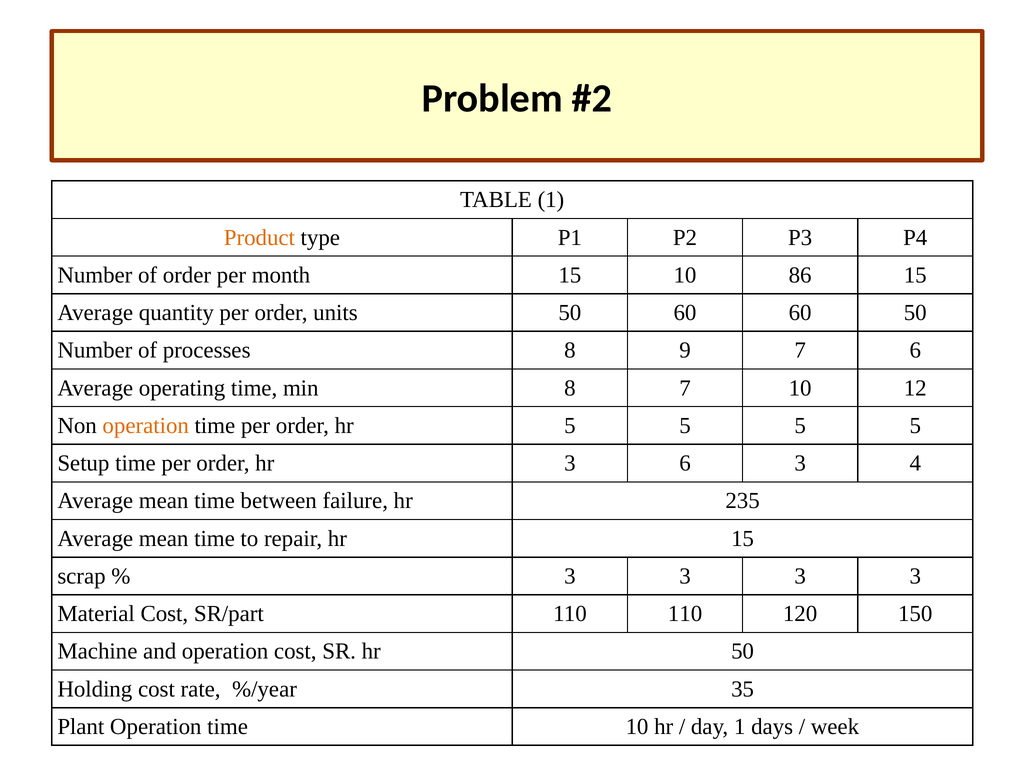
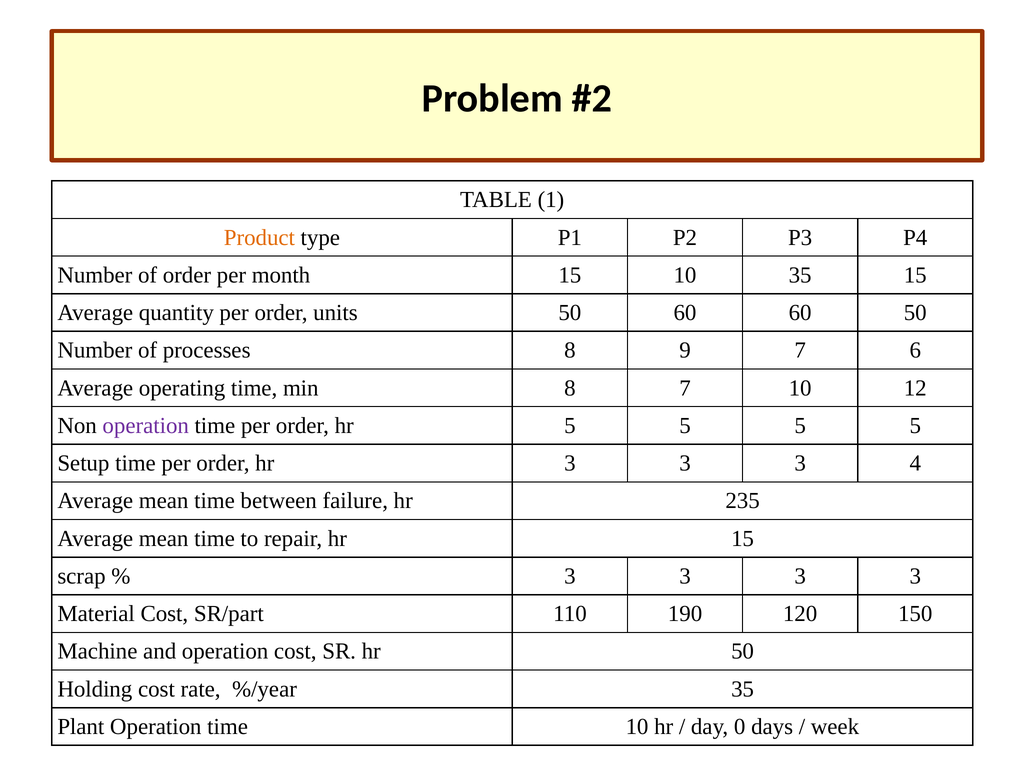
10 86: 86 -> 35 (800, 275)
operation colour: orange -> purple (146, 426)
hr 3 6: 6 -> 3 (685, 464)
110 110: 110 -> 190 (685, 614)
day 1: 1 -> 0 (740, 727)
